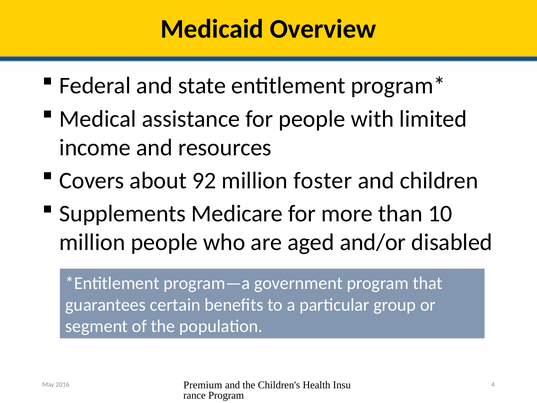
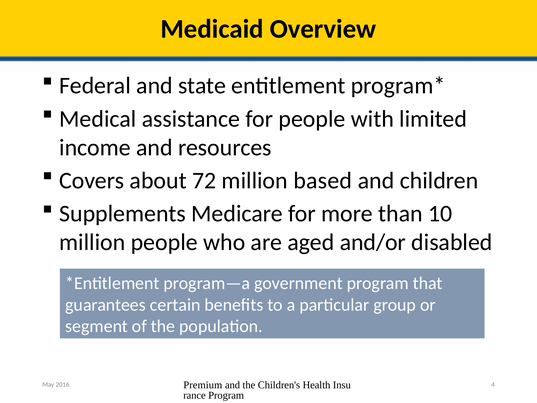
92: 92 -> 72 (204, 181)
foster: foster -> based (323, 181)
